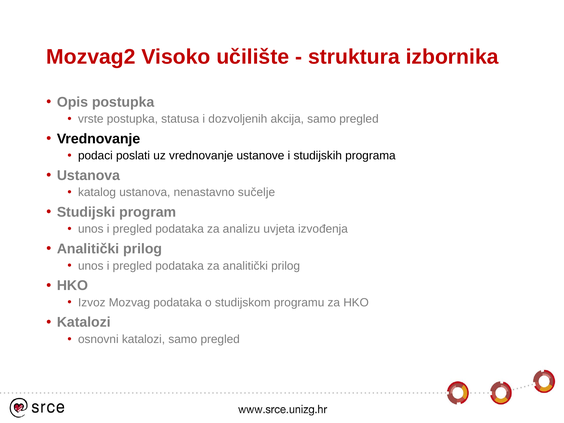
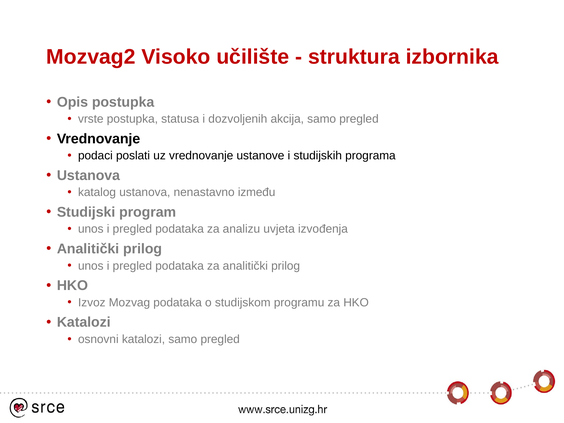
sučelje: sučelje -> između (257, 192)
